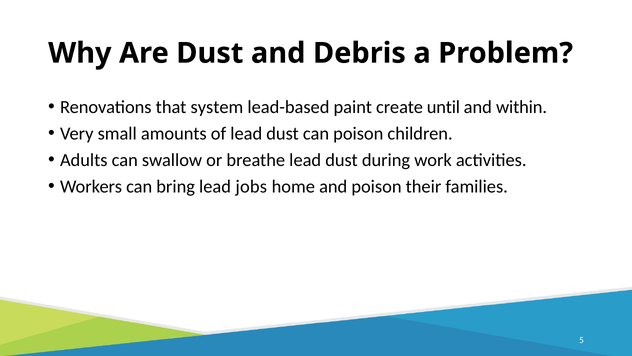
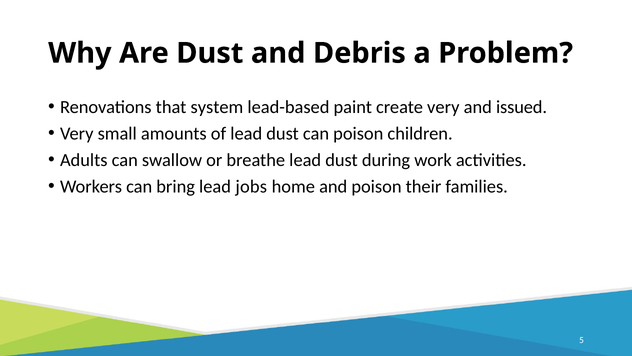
create until: until -> very (443, 107)
within: within -> issued (522, 107)
